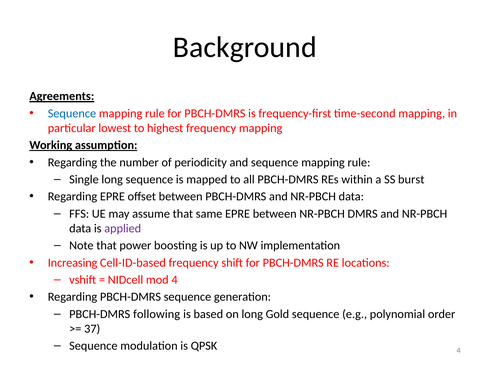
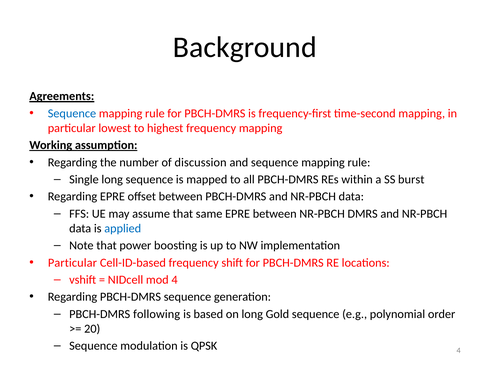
periodicity: periodicity -> discussion (201, 163)
applied colour: purple -> blue (123, 229)
Increasing: Increasing -> Particular (72, 263)
37: 37 -> 20 (92, 329)
